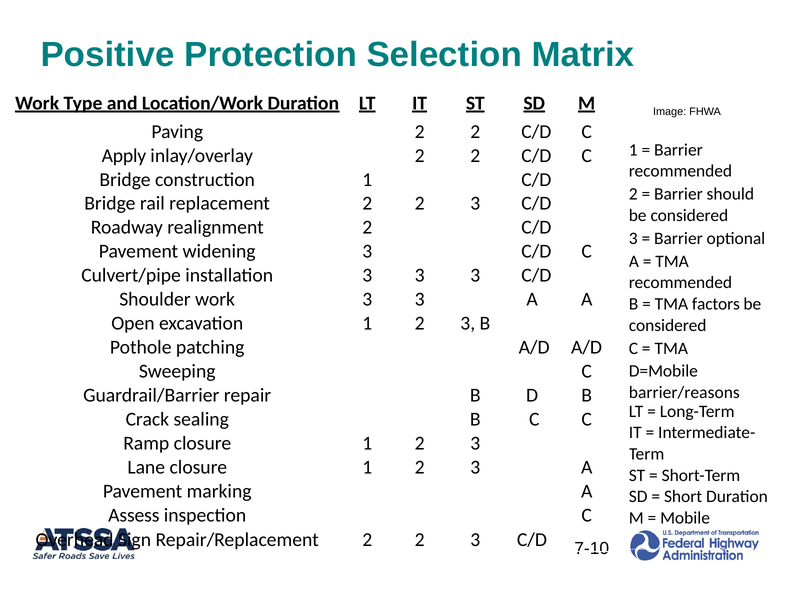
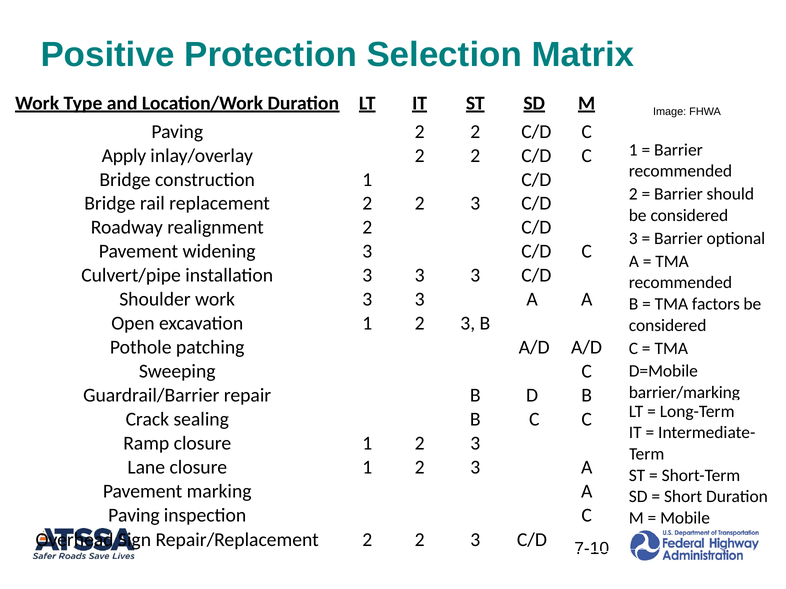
barrier/reasons: barrier/reasons -> barrier/marking (684, 393)
Assess: Assess -> Paving (134, 516)
